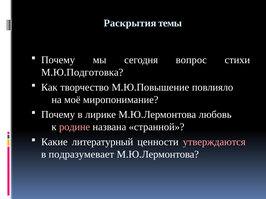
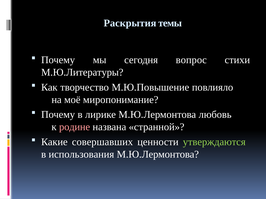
М.Ю.Подготовка: М.Ю.Подготовка -> М.Ю.Литературы (82, 72)
литературный: литературный -> совершавших (102, 142)
утверждаются colour: pink -> light green (214, 142)
подразумевает: подразумевает -> использования (81, 155)
